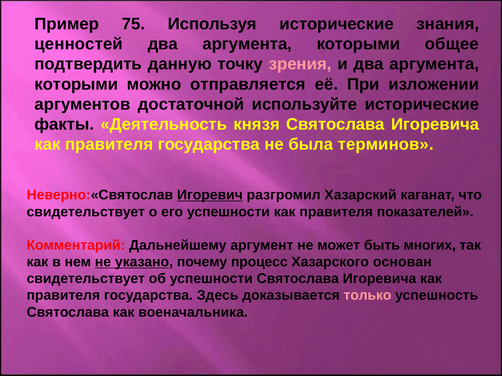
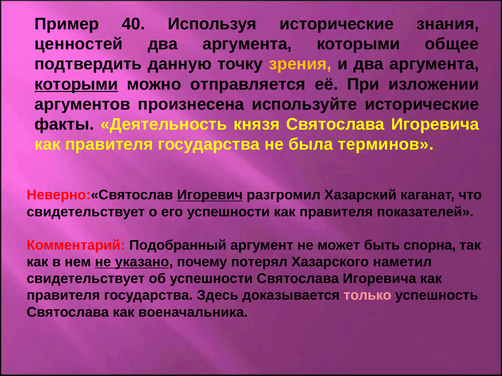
75: 75 -> 40 (133, 24)
зрения colour: pink -> yellow (300, 64)
которыми underline: none -> present (76, 84)
достаточной: достаточной -> произнесена (191, 104)
Дальнейшему: Дальнейшему -> Подобранный (178, 246)
многих: многих -> спорна (430, 246)
процесс: процесс -> потерял (259, 262)
основан: основан -> наметил (402, 262)
